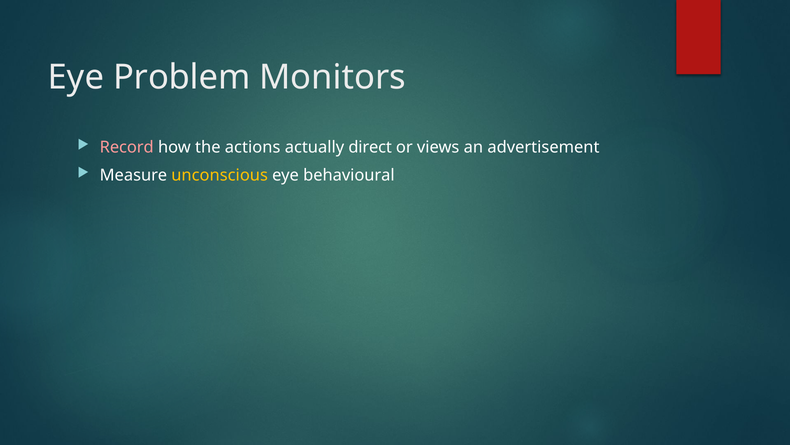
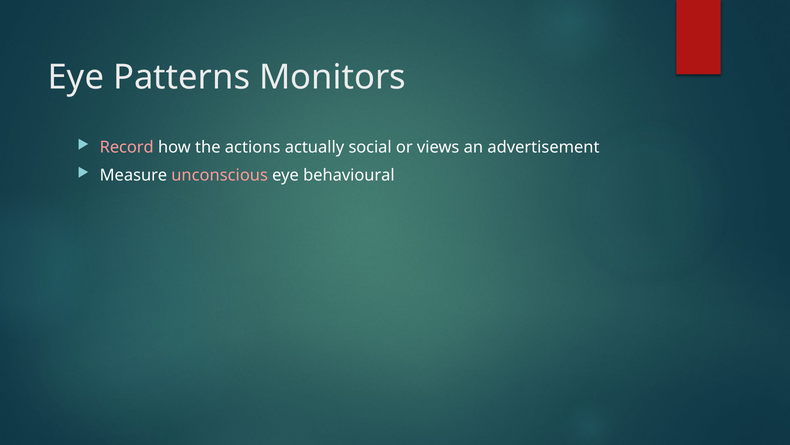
Problem: Problem -> Patterns (182, 77)
direct: direct -> social (370, 147)
unconscious colour: yellow -> pink (220, 175)
